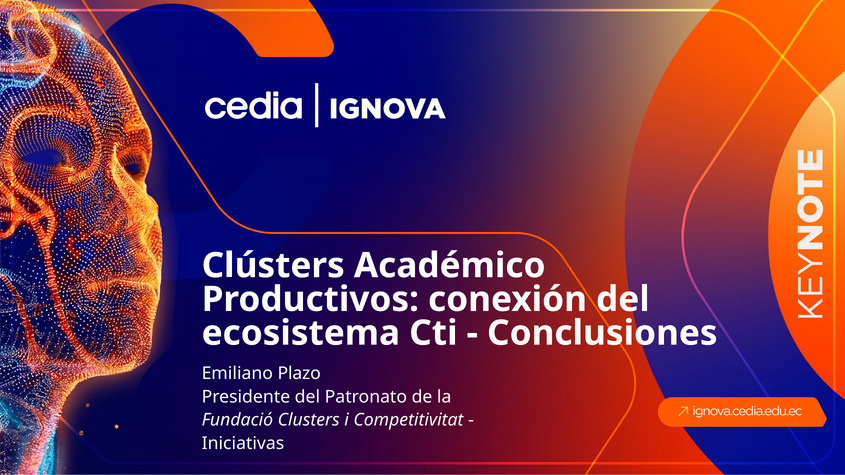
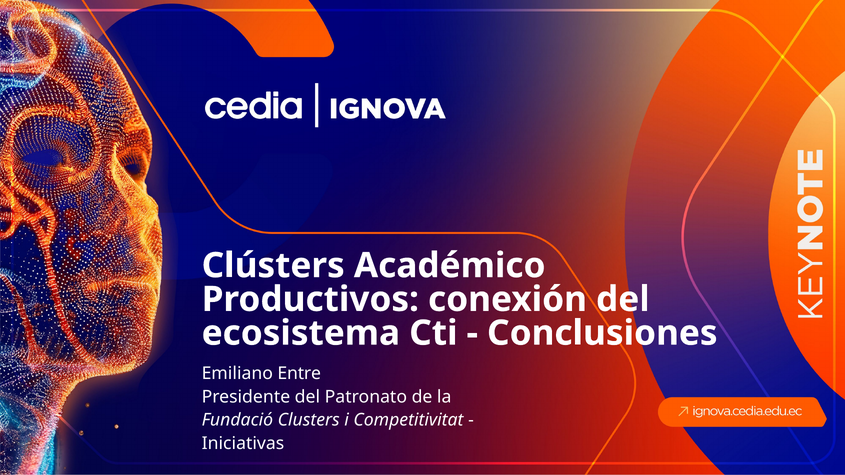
Plazo: Plazo -> Entre (299, 374)
